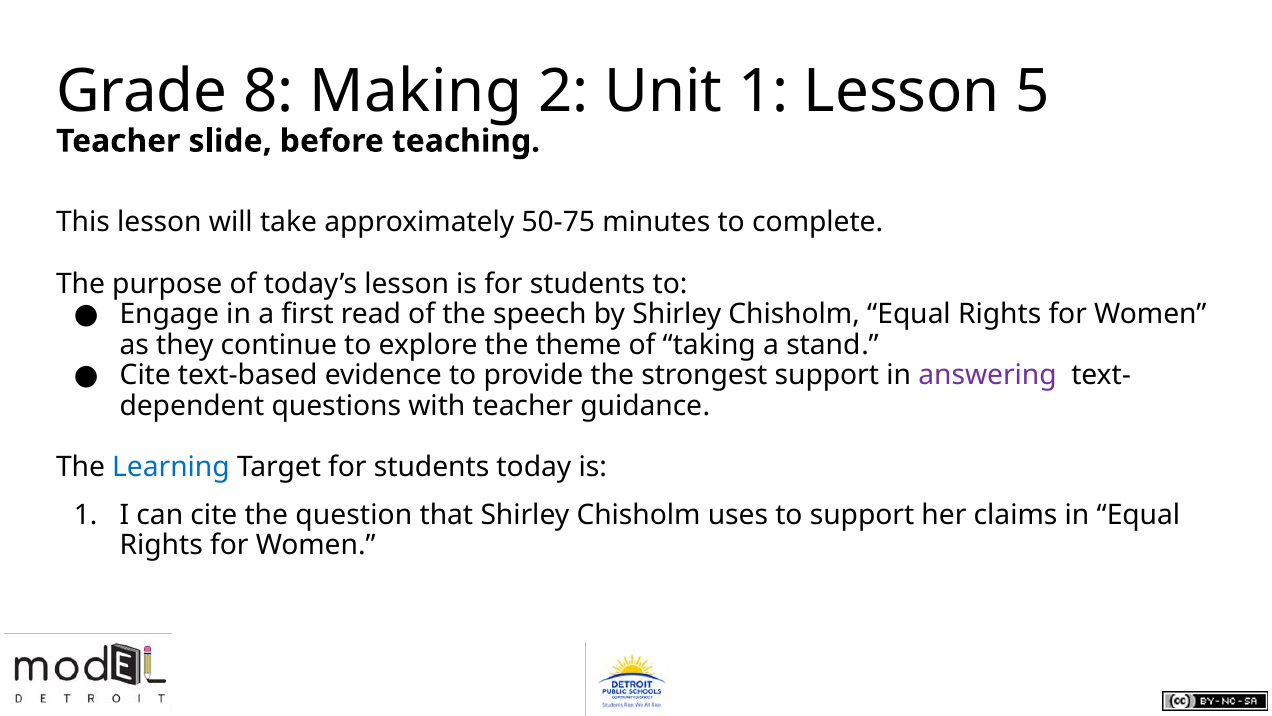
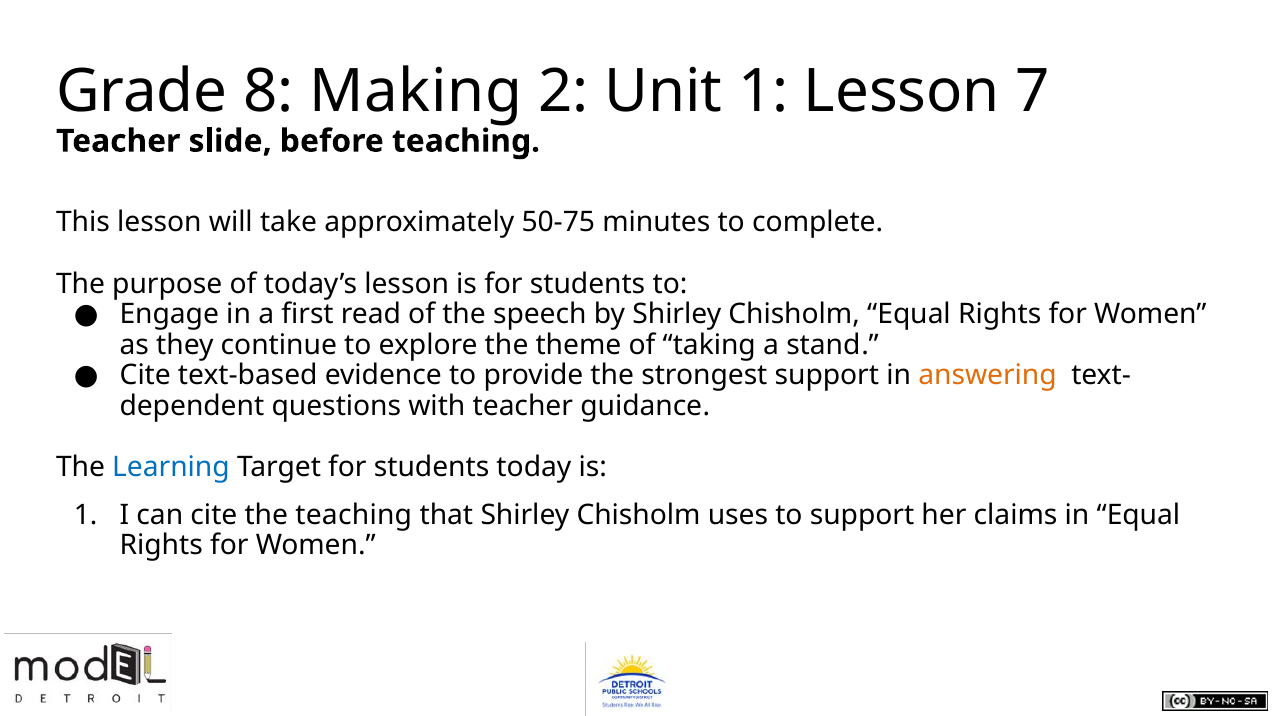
5: 5 -> 7 (1033, 91)
answering colour: purple -> orange (988, 375)
the question: question -> teaching (354, 515)
